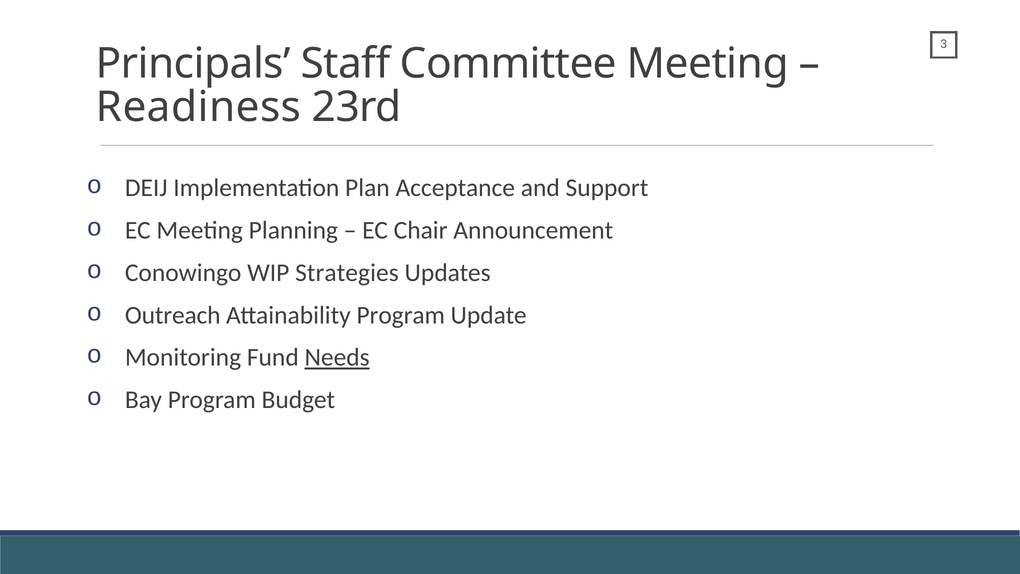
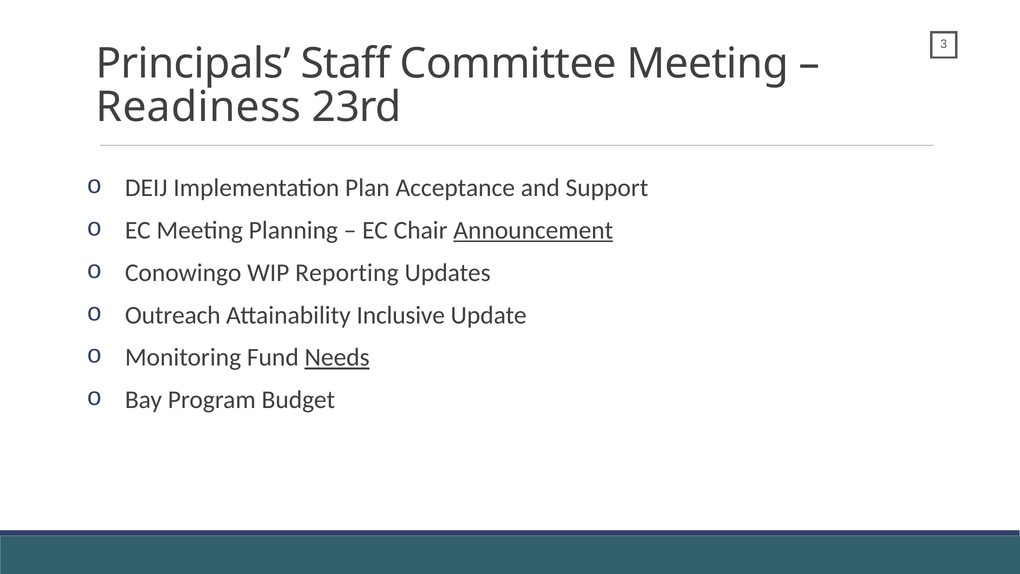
Announcement underline: none -> present (533, 230)
Strategies: Strategies -> Reporting (347, 273)
Attainability Program: Program -> Inclusive (401, 315)
